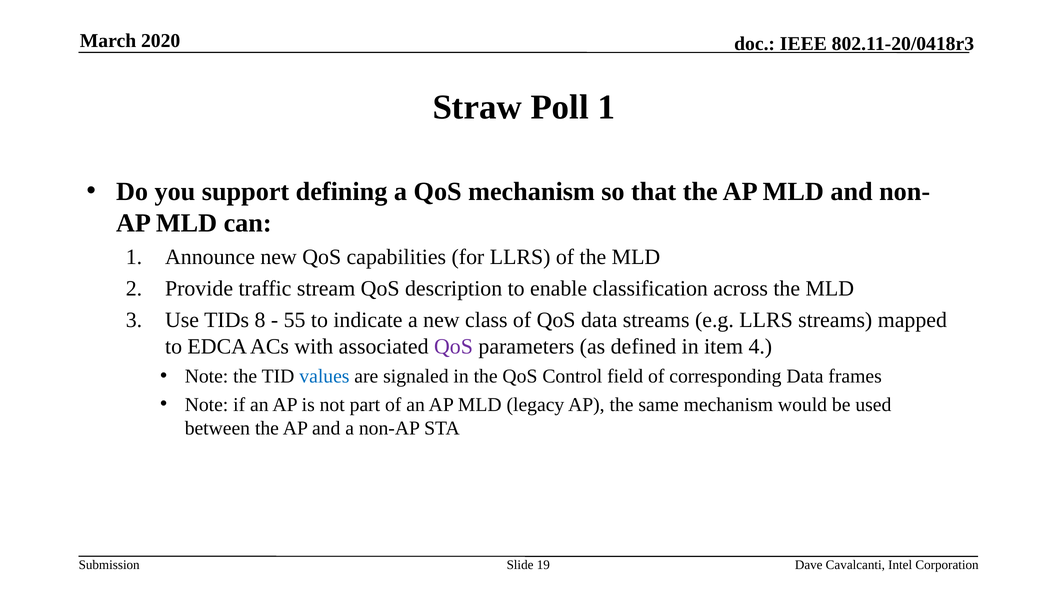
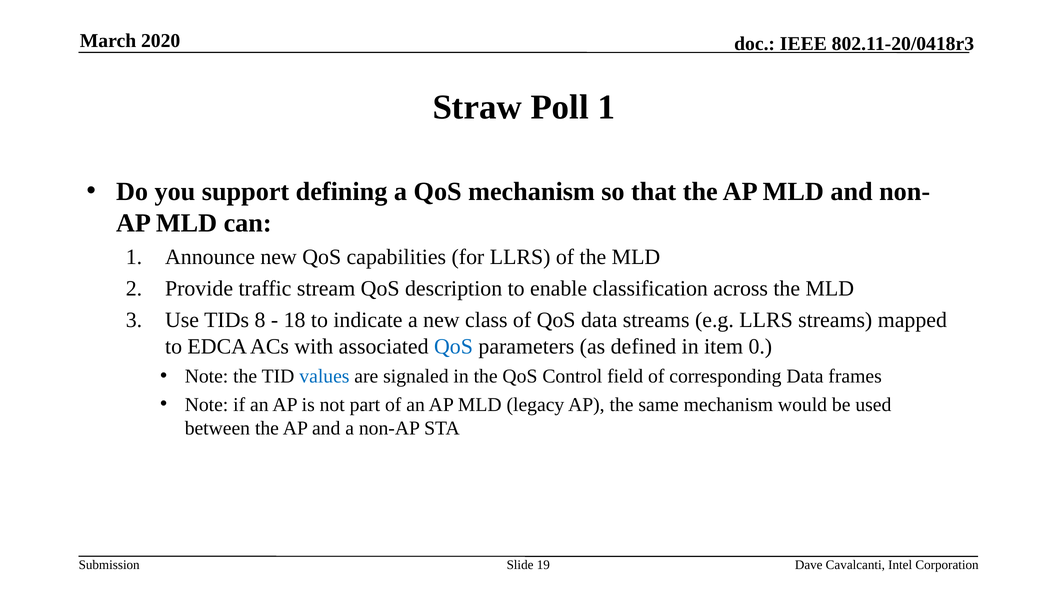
55: 55 -> 18 (295, 321)
QoS colour: purple -> blue (453, 347)
4: 4 -> 0 (760, 347)
